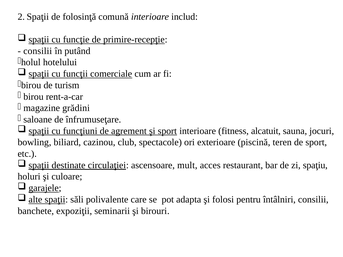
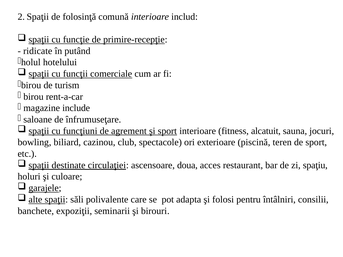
consilii: consilii -> ridicate (38, 51)
grădini: grădini -> include (76, 108)
mult: mult -> doua (187, 165)
